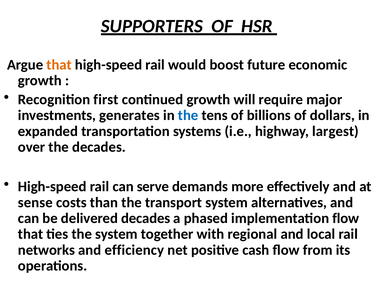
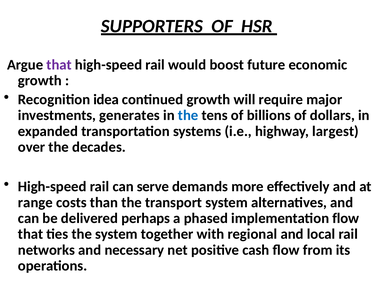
that colour: orange -> purple (59, 65)
first: first -> idea (106, 100)
sense: sense -> range (35, 203)
delivered decades: decades -> perhaps (146, 219)
efficiency: efficiency -> necessary (134, 250)
